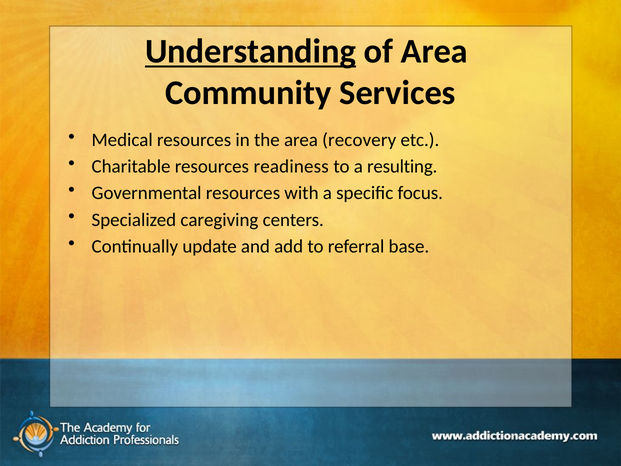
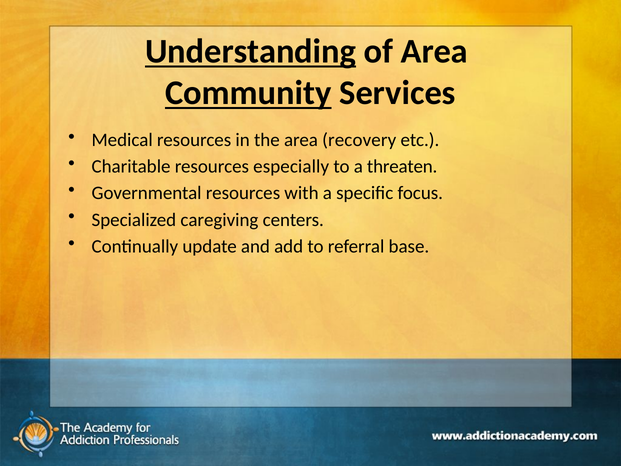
Community underline: none -> present (248, 93)
readiness: readiness -> especially (291, 167)
resulting: resulting -> threaten (402, 167)
